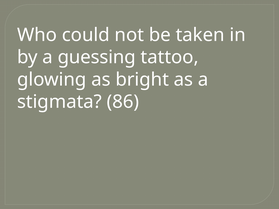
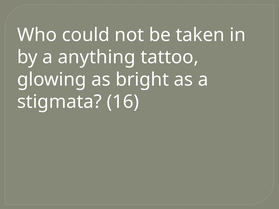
guessing: guessing -> anything (97, 57)
86: 86 -> 16 (123, 102)
